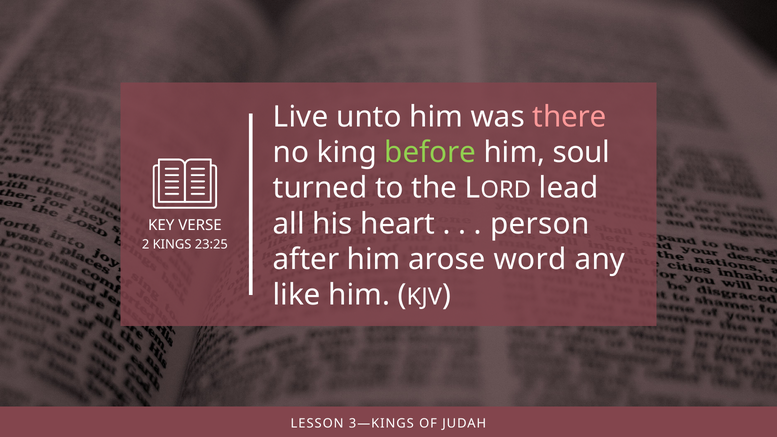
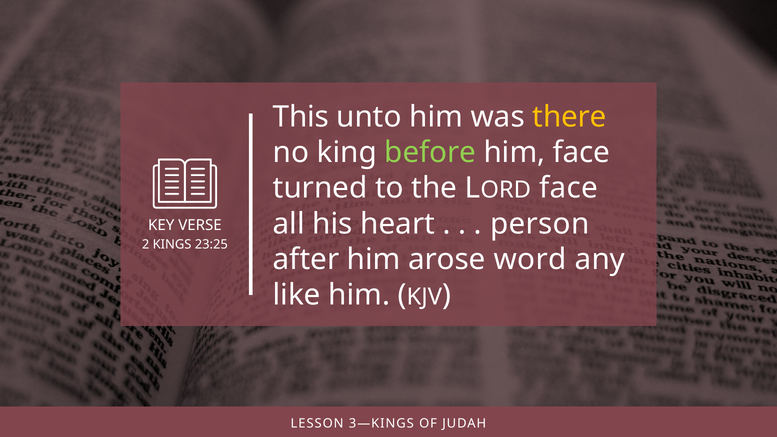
Live: Live -> This (301, 117)
there colour: pink -> yellow (570, 117)
him soul: soul -> face (581, 153)
lead: lead -> face (569, 188)
